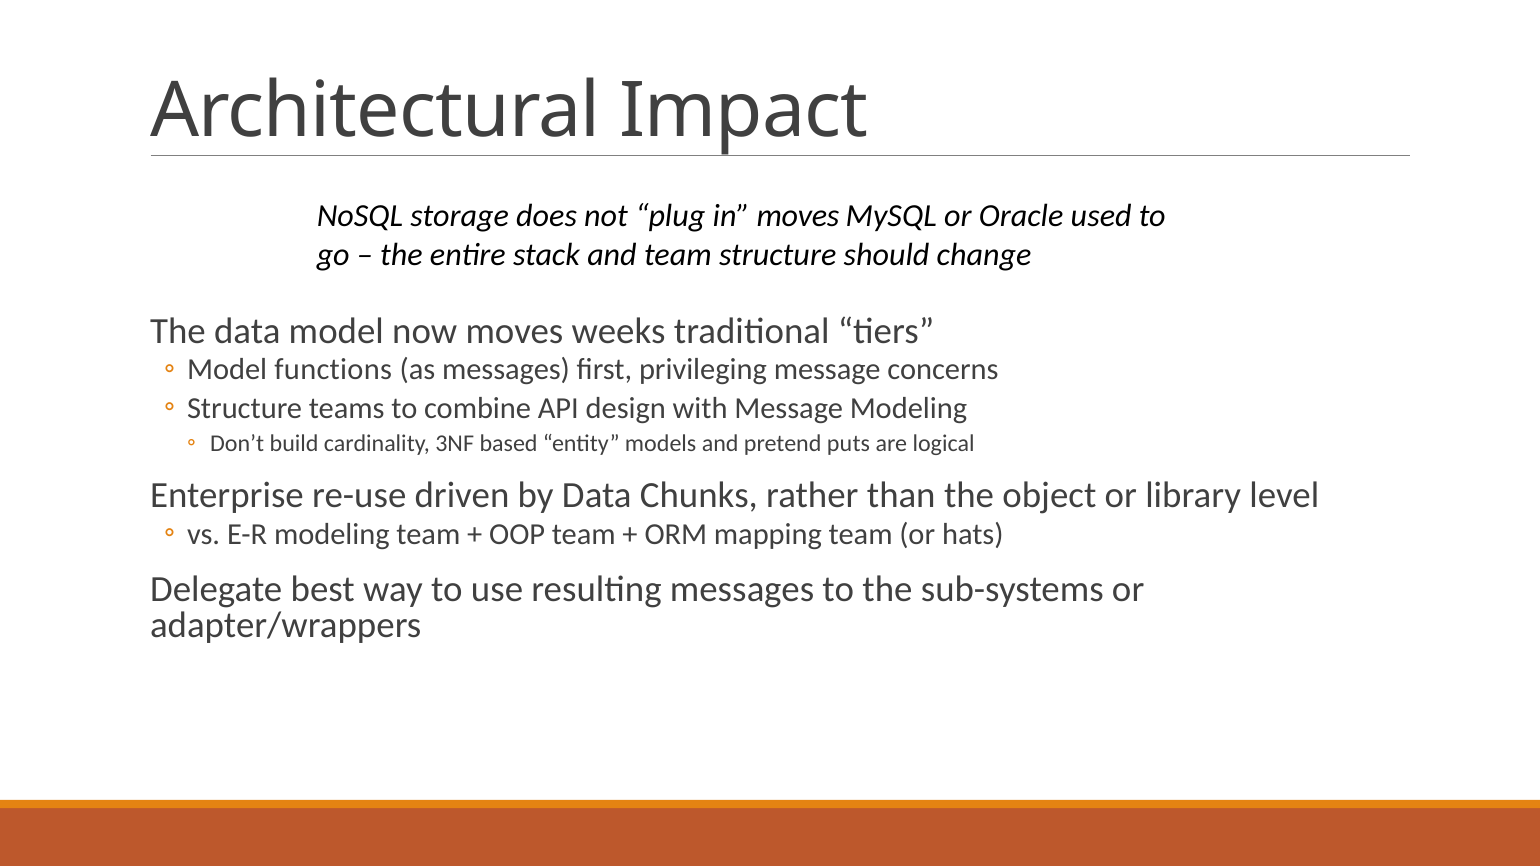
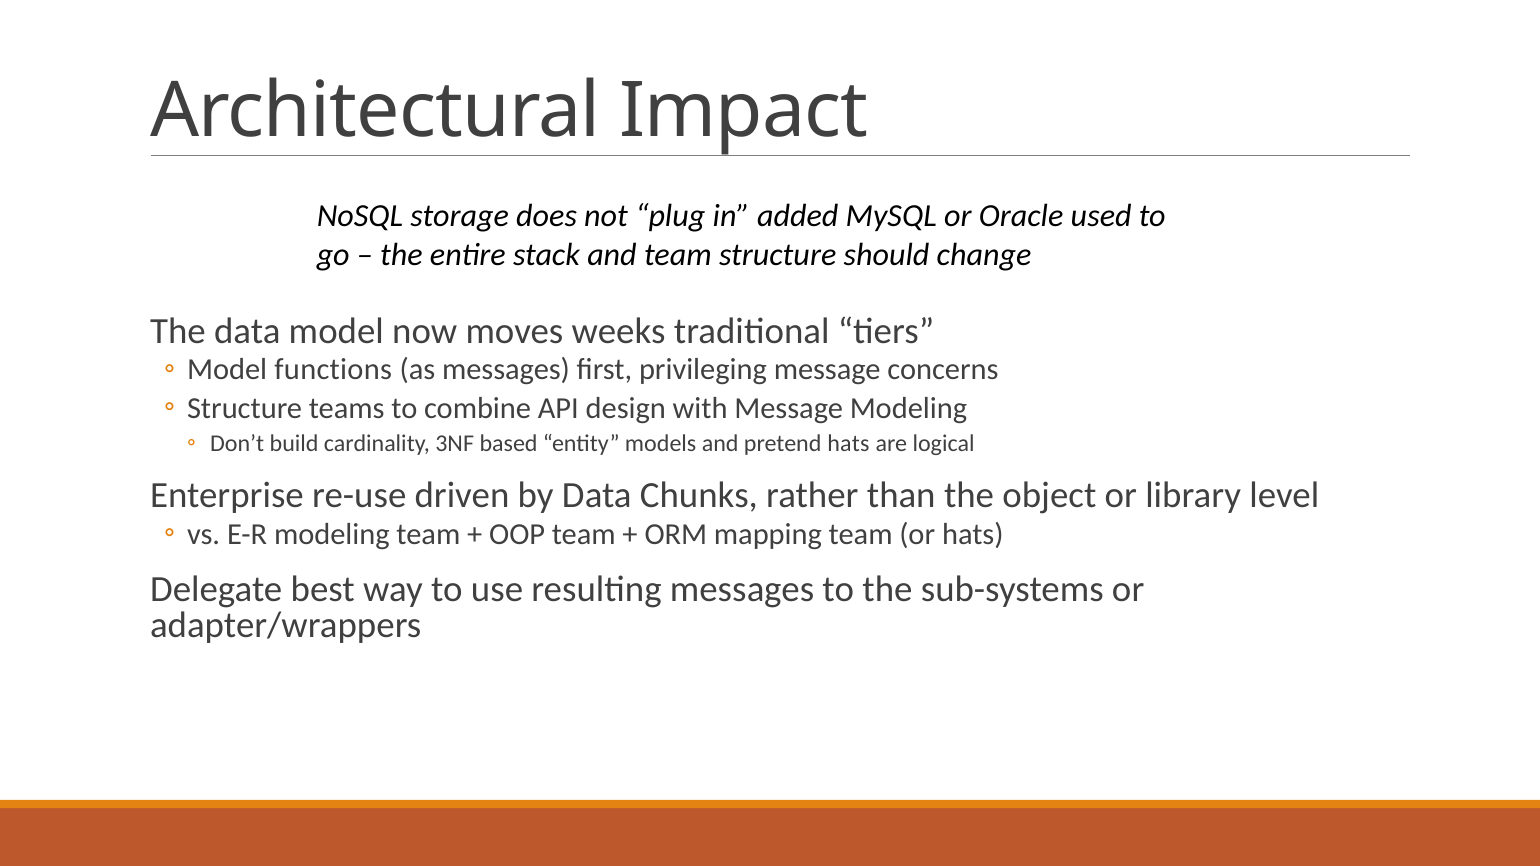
in moves: moves -> added (798, 216)
pretend puts: puts -> hats (848, 444)
